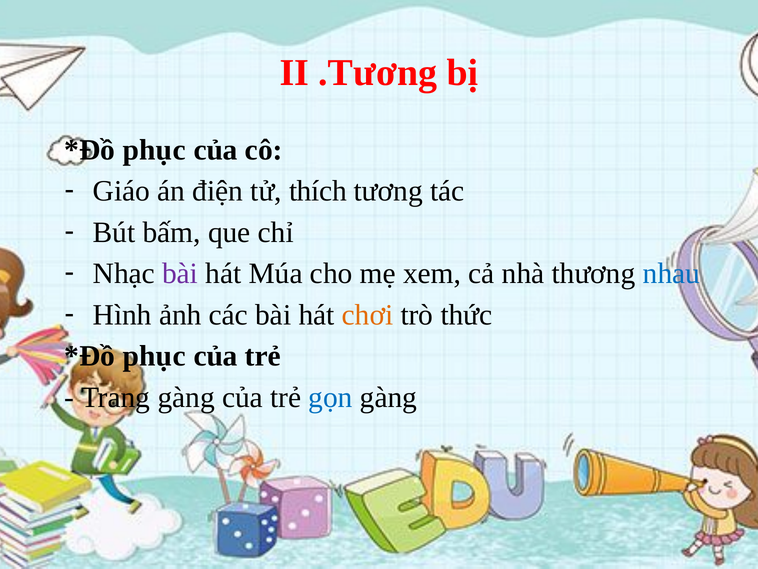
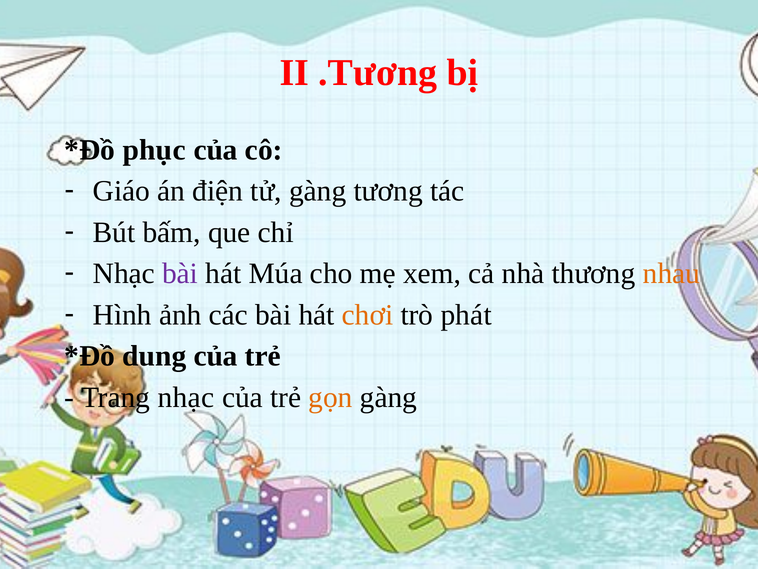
tử thích: thích -> gàng (318, 191)
nhau colour: blue -> orange (671, 273)
thức: thức -> phát (466, 315)
phục: phục -> dung (154, 356)
Trang gàng: gàng -> nhạc (186, 397)
gọn colour: blue -> orange (331, 397)
